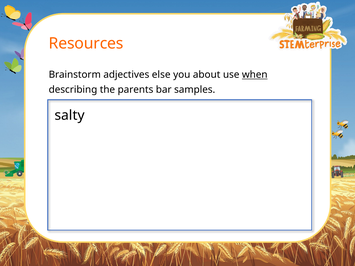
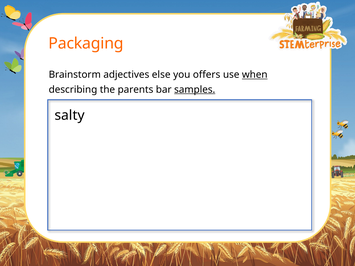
Resources: Resources -> Packaging (86, 44)
about: about -> offers (207, 75)
samples underline: none -> present (195, 90)
